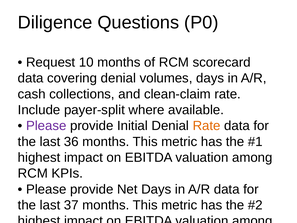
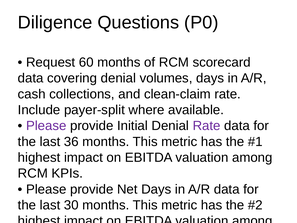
10: 10 -> 60 (86, 62)
Rate colour: orange -> purple (207, 126)
37: 37 -> 30 (71, 205)
